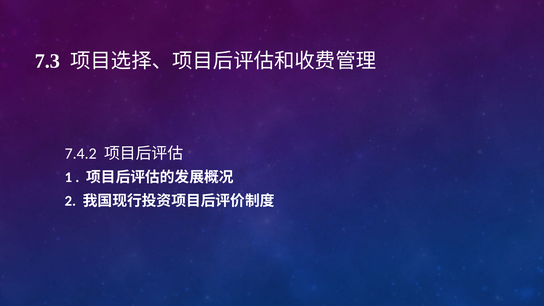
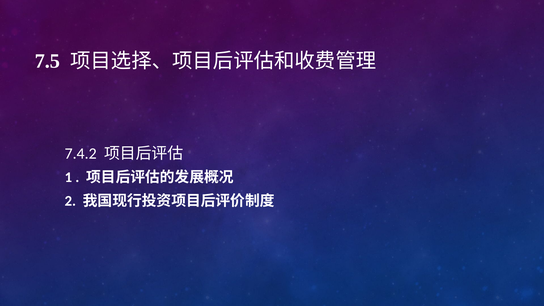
7.3: 7.3 -> 7.5 (47, 61)
